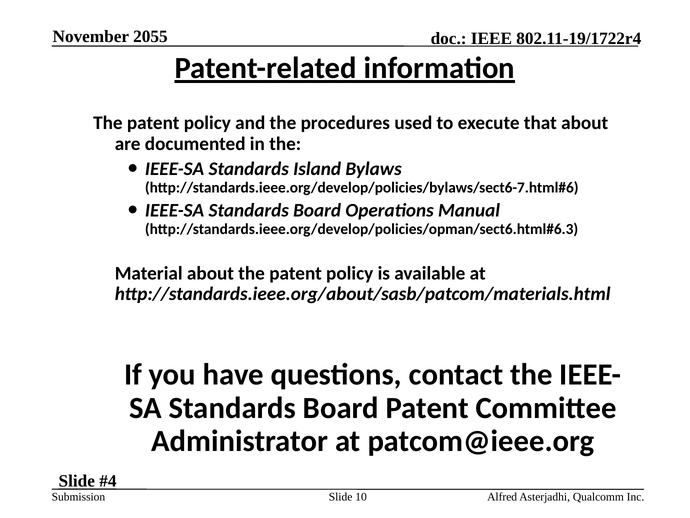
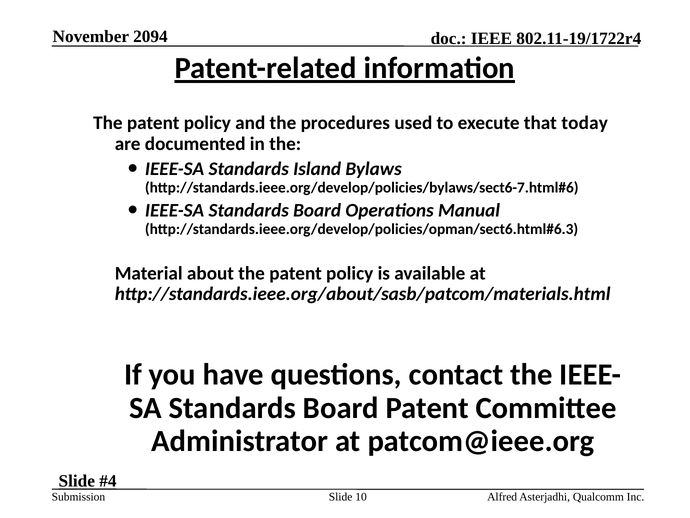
2055: 2055 -> 2094 (150, 37)
that about: about -> today (585, 123)
